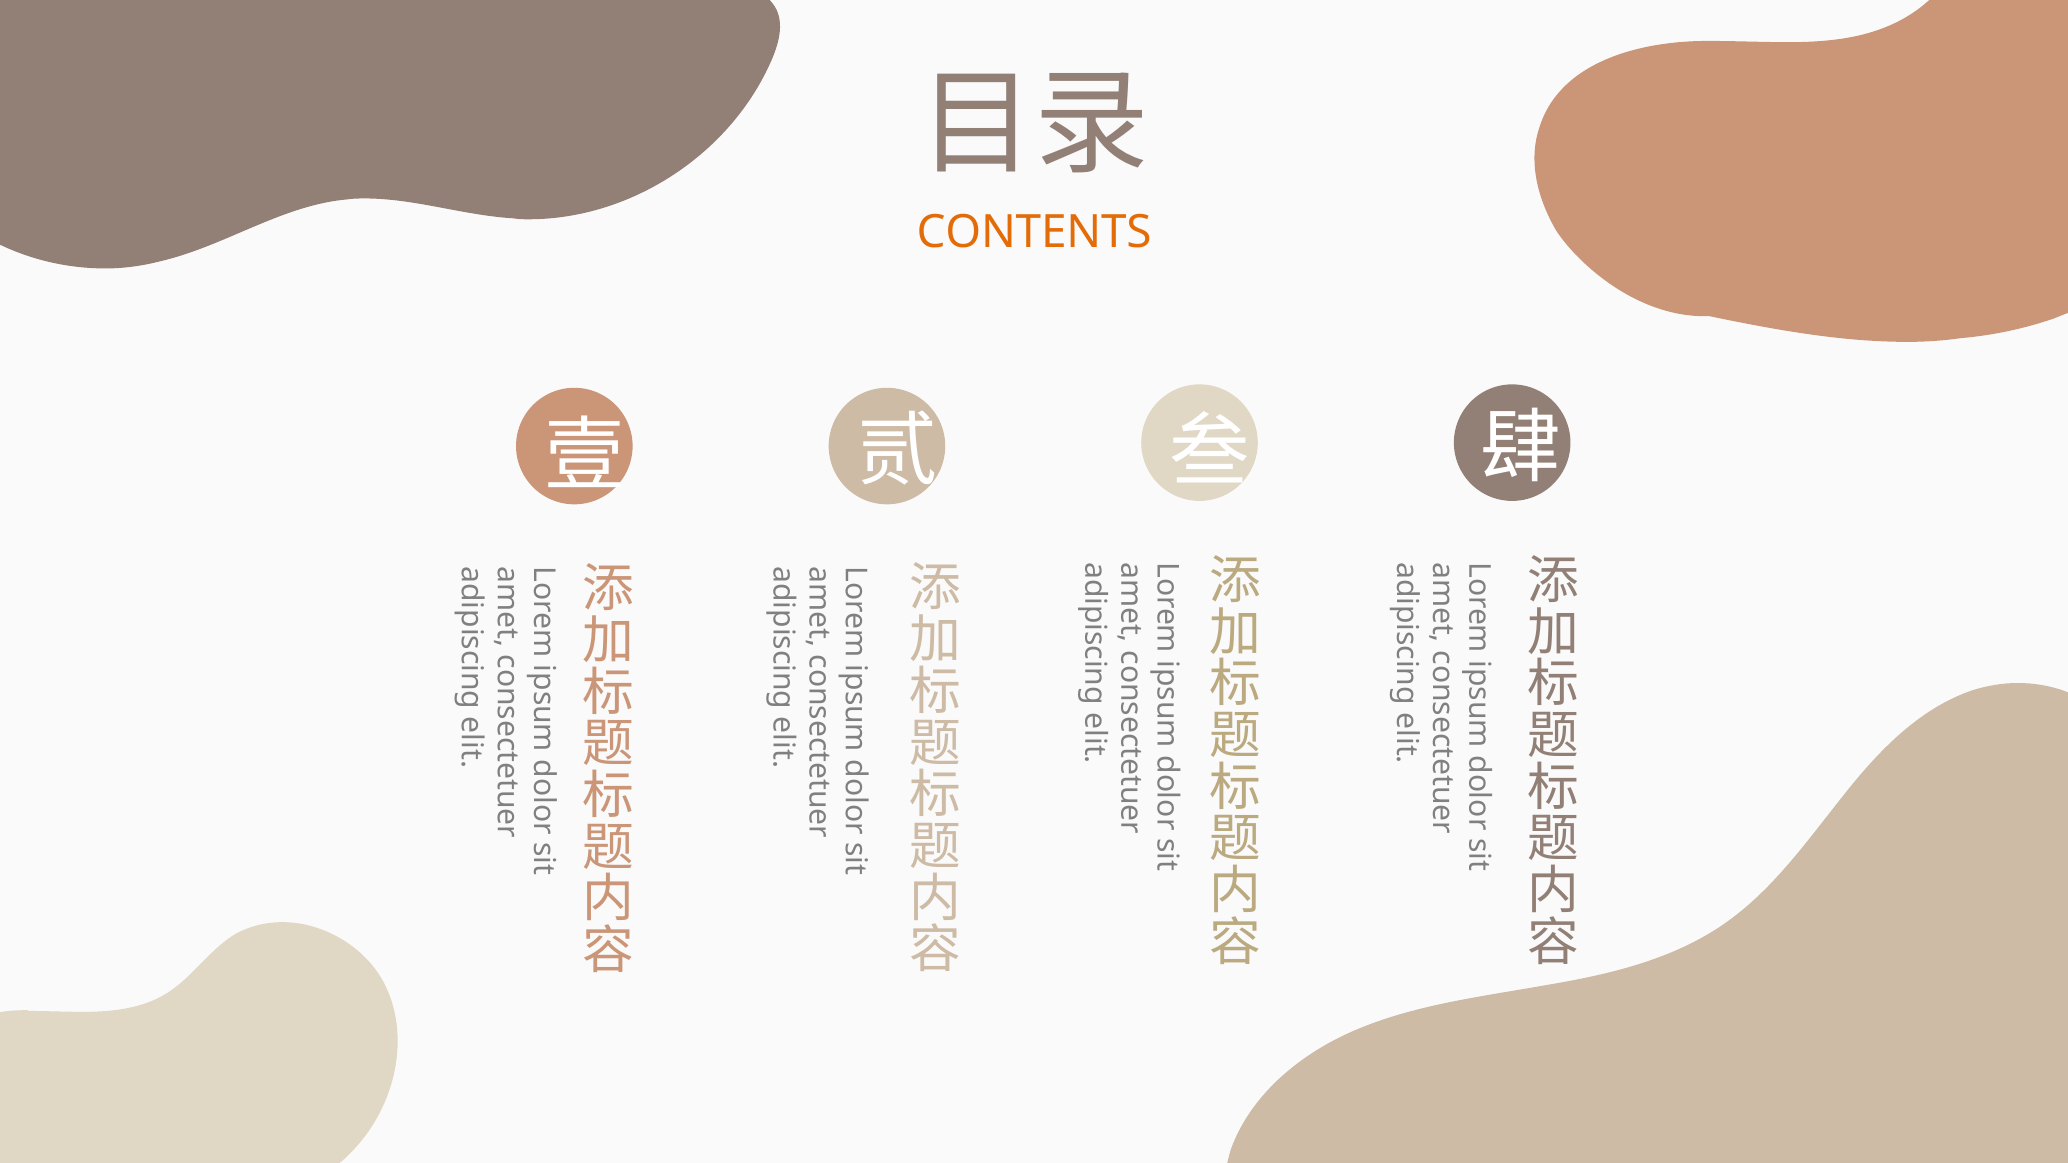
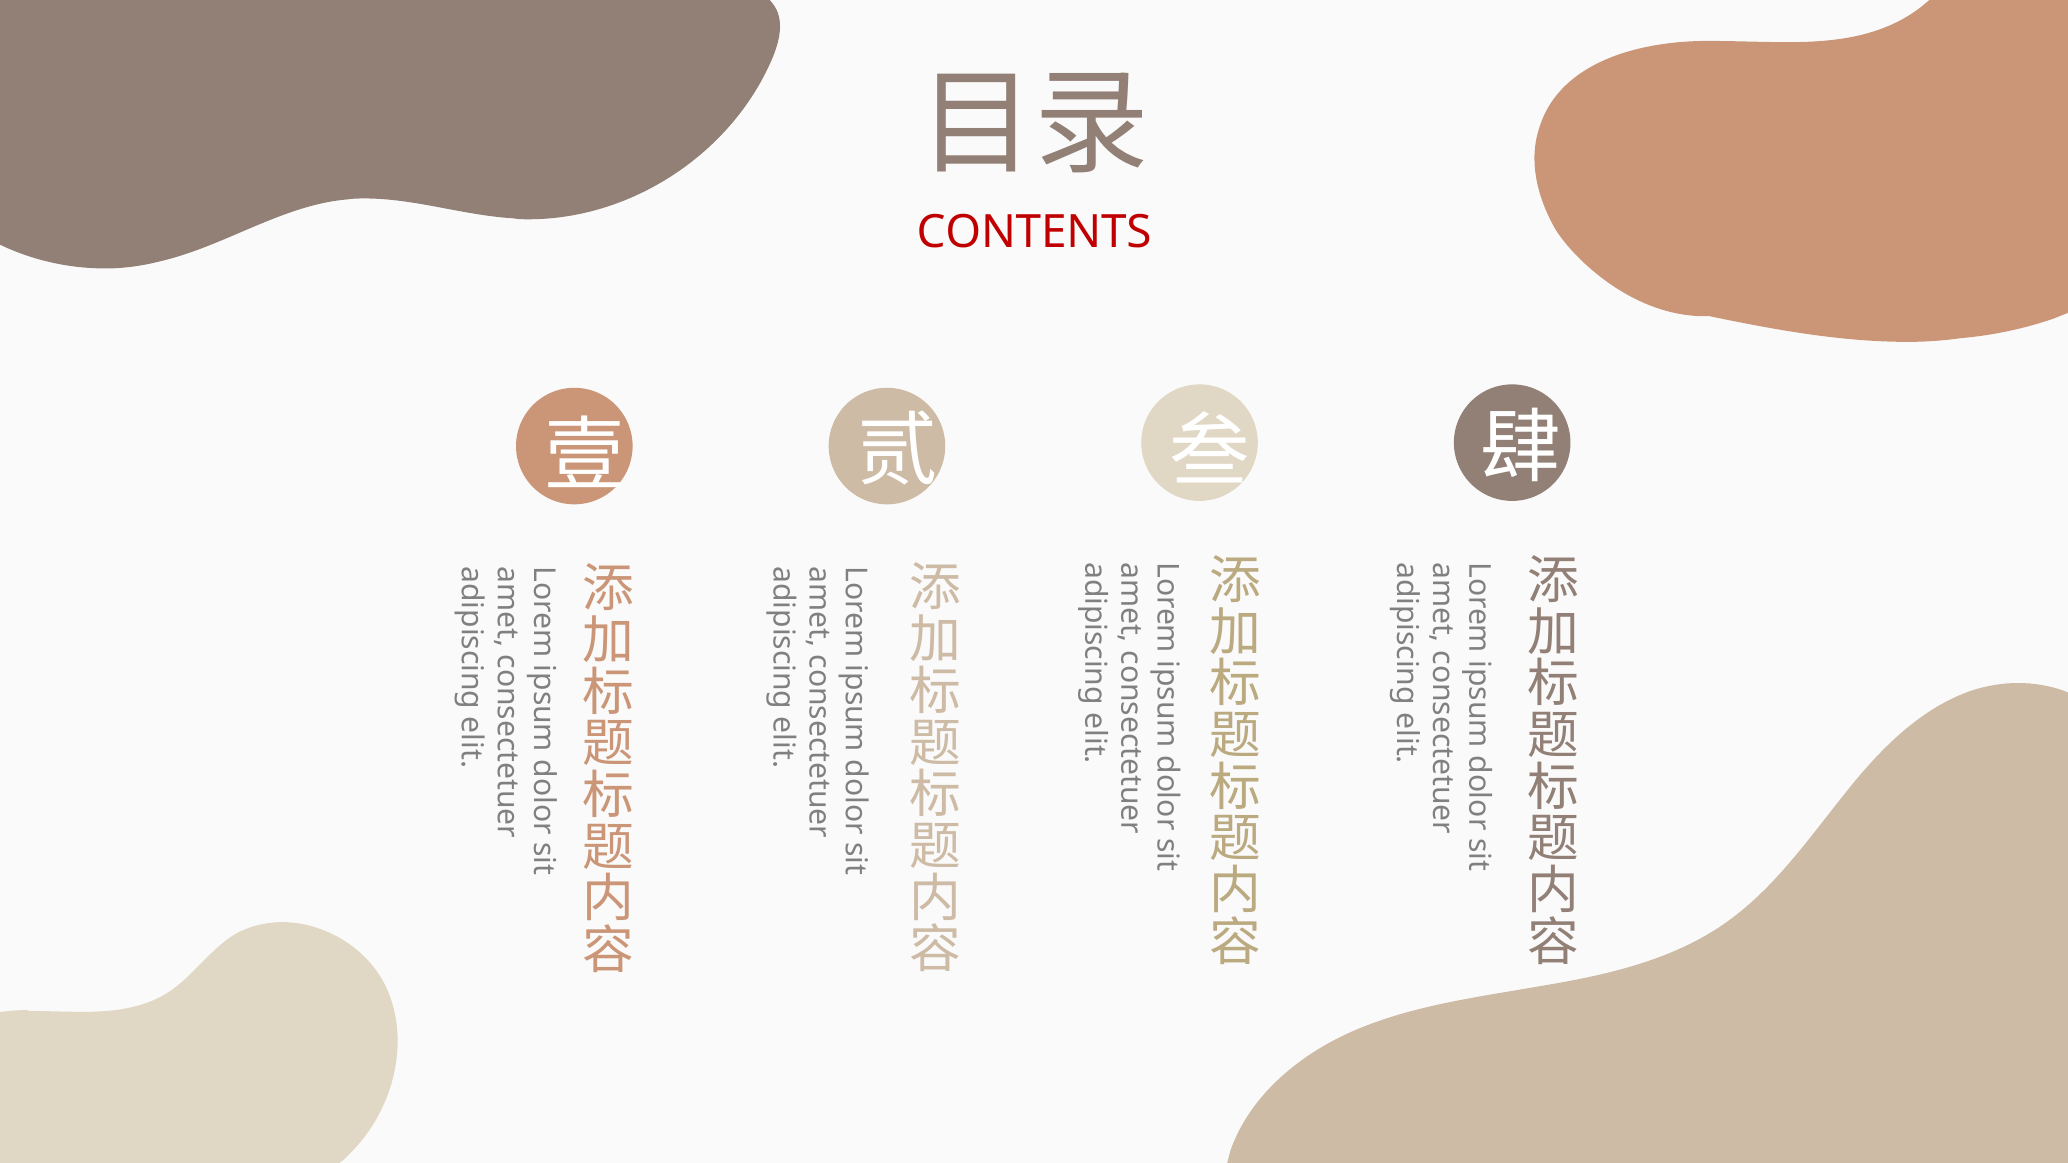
CONTENTS colour: orange -> red (1034, 233)
